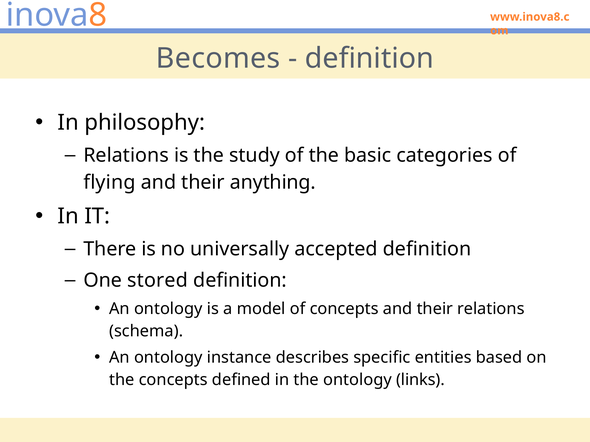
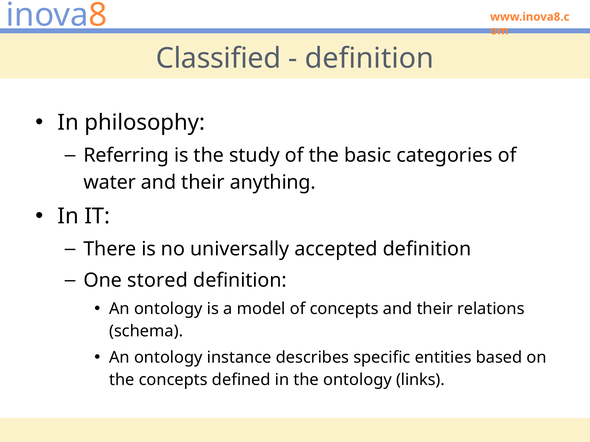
Becomes: Becomes -> Classified (218, 59)
Relations: Relations -> Referring (126, 156)
flying: flying -> water (110, 182)
